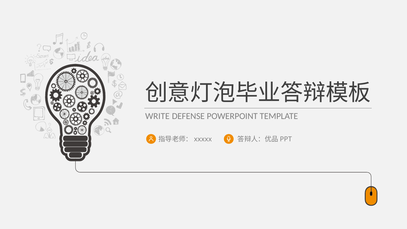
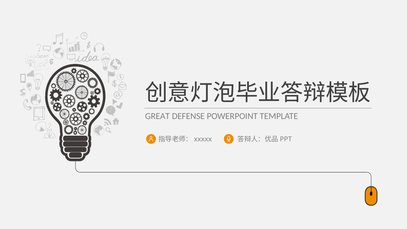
WRITE: WRITE -> GREAT (157, 116)
